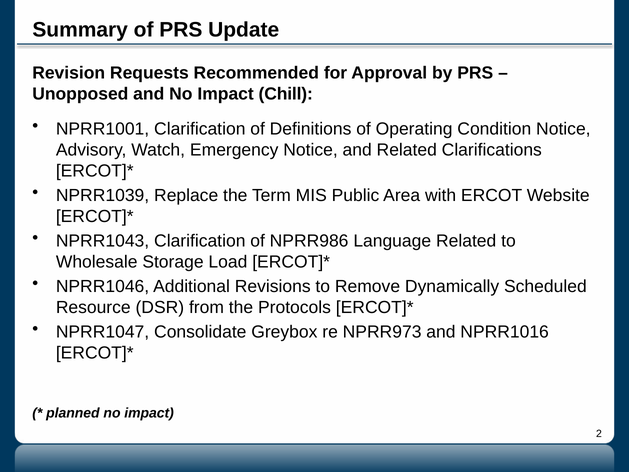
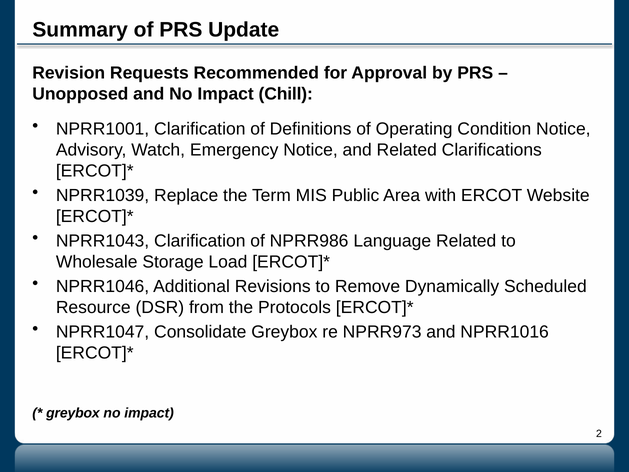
planned: planned -> greybox (73, 413)
